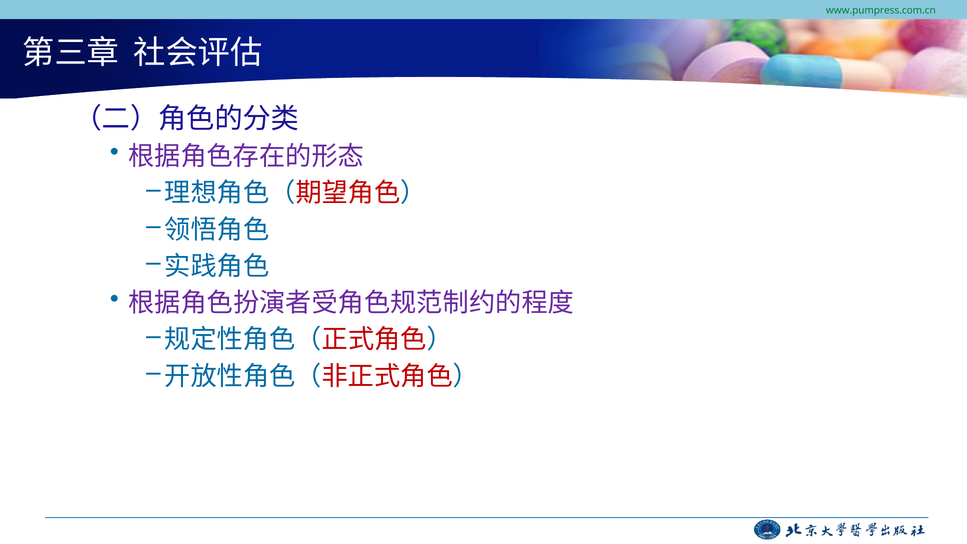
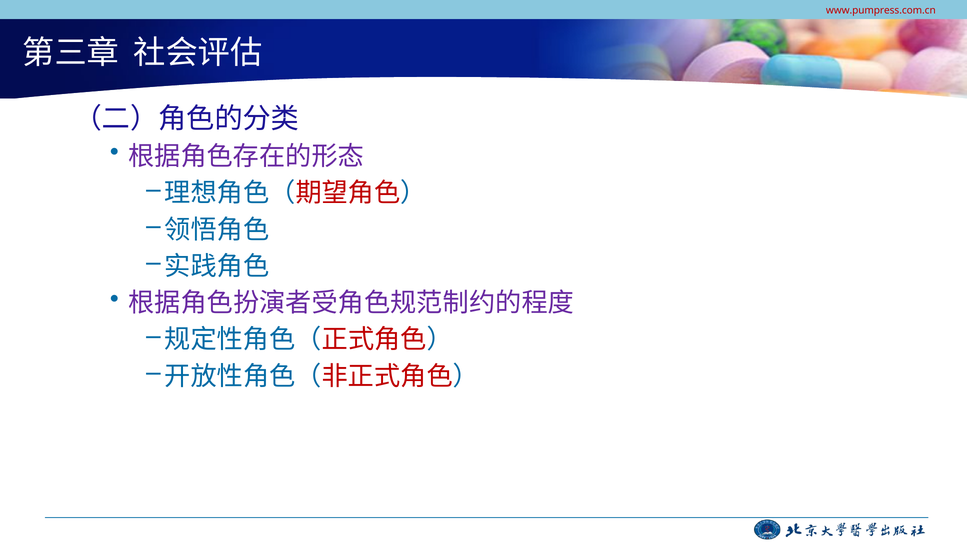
www.pumpress.com.cn colour: green -> red (881, 10)
